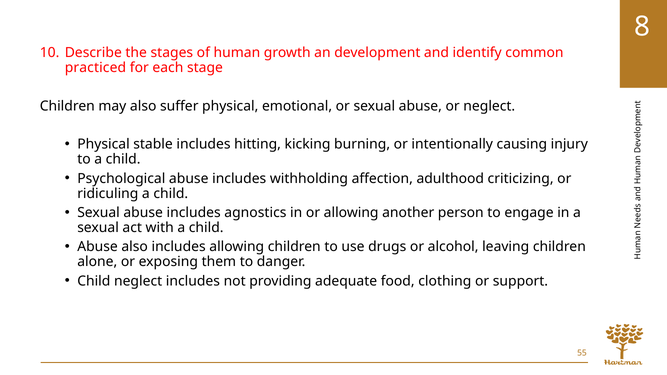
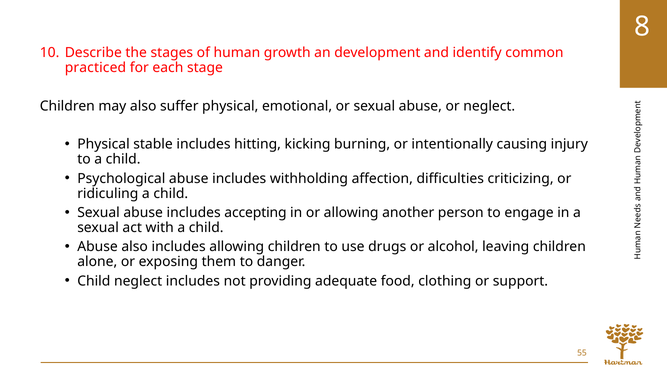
adulthood: adulthood -> difficulties (450, 179)
agnostics: agnostics -> accepting (255, 213)
